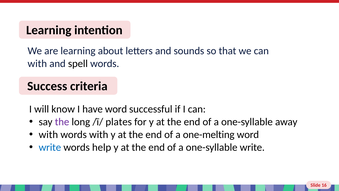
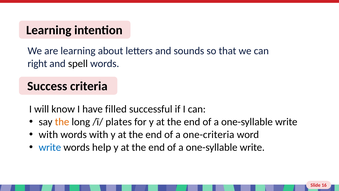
with: with -> right (37, 64)
have word: word -> filled (116, 109)
the colour: purple -> orange (62, 122)
away: away -> write (286, 122)
one-melting: one-melting -> one-criteria (209, 134)
